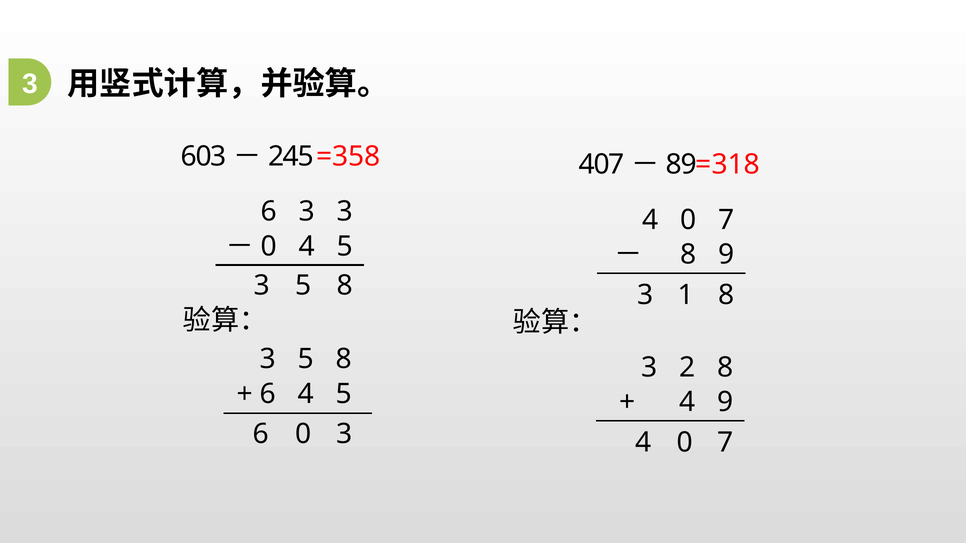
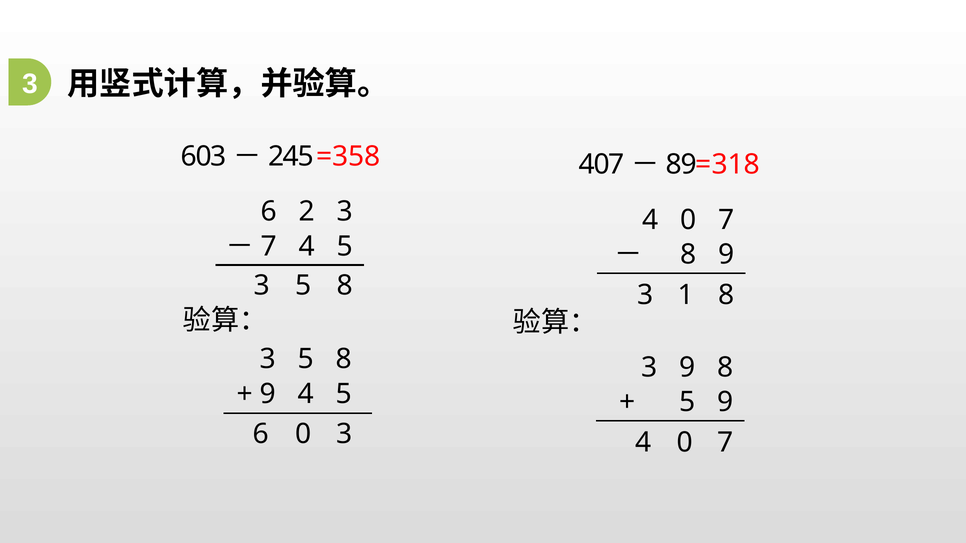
6 3: 3 -> 2 (307, 212)
0: 0 -> 7 (269, 246)
3 2: 2 -> 9 (687, 368)
6: 6 -> 9 (268, 394)
4: 4 -> 5 (687, 402)
